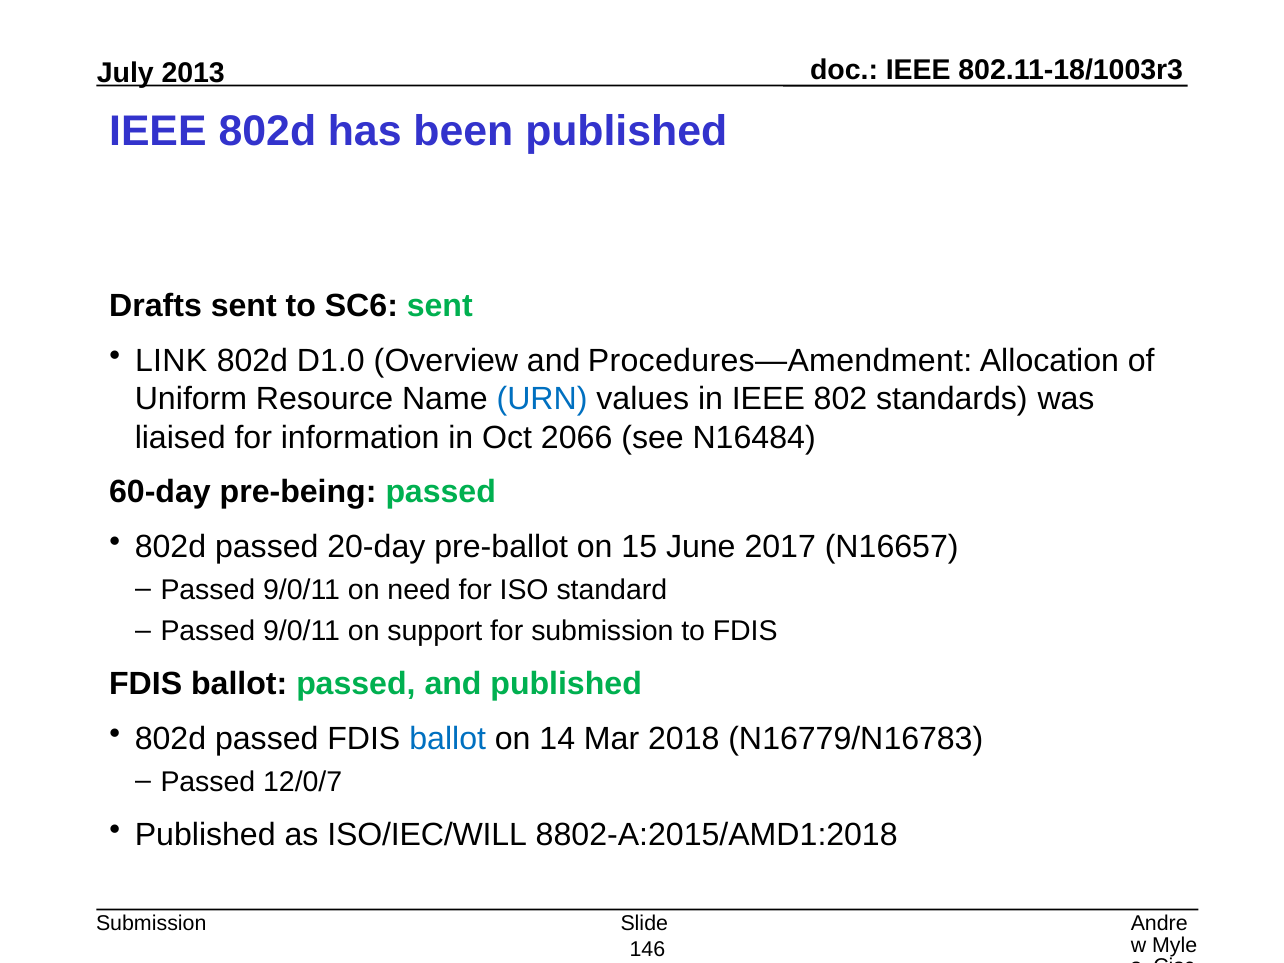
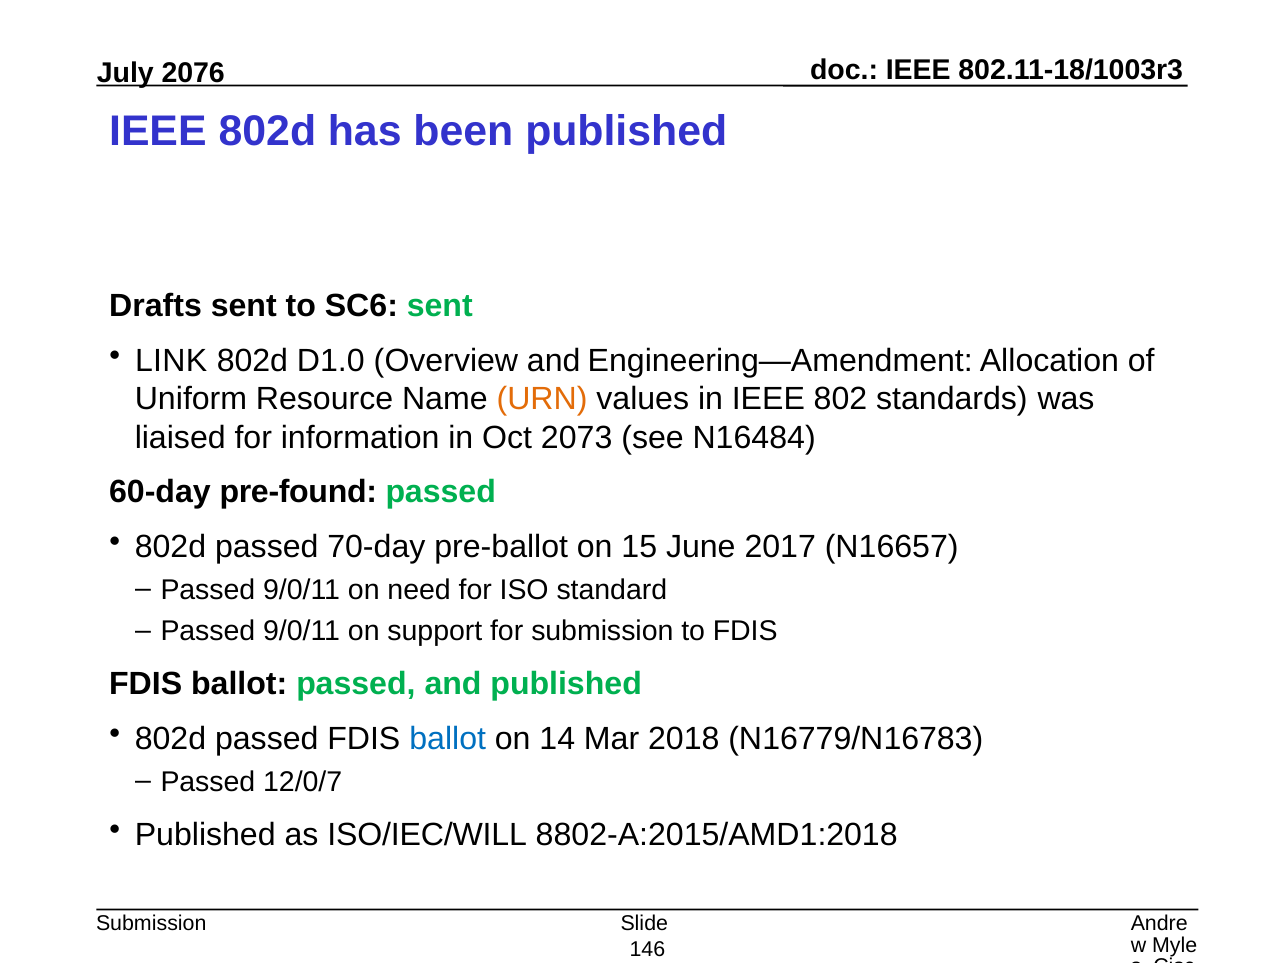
2013: 2013 -> 2076 (193, 73)
Procedures—Amendment: Procedures—Amendment -> Engineering—Amendment (780, 361)
URN colour: blue -> orange (542, 399)
2066: 2066 -> 2073 (577, 438)
pre-being: pre-being -> pre-found (298, 492)
20-day: 20-day -> 70-day (376, 547)
